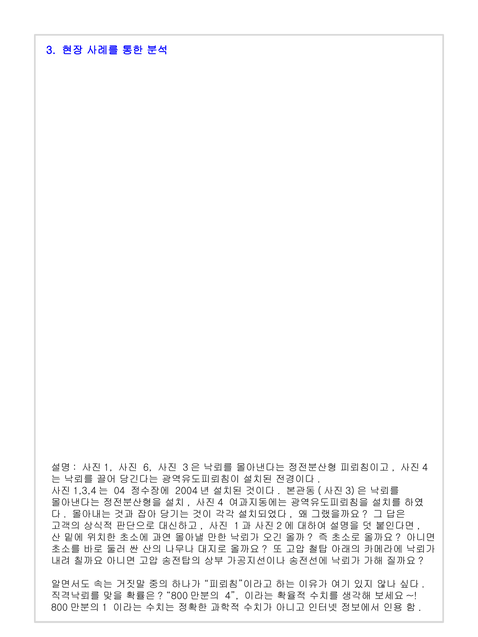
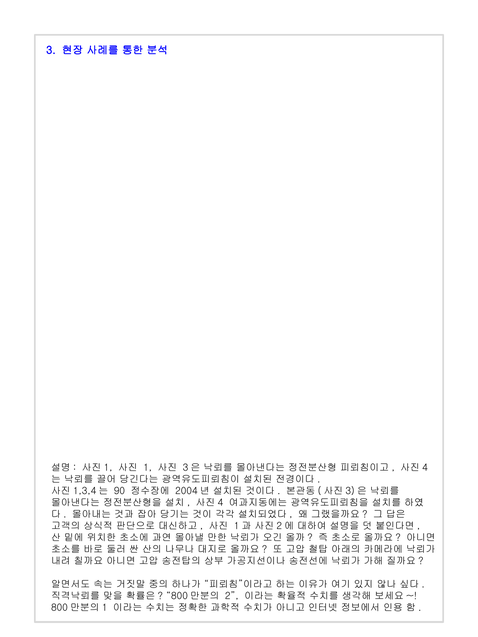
6: 6 -> 1 (148, 468)
04: 04 -> 90 (119, 491)
4: 4 -> 2 (232, 596)
